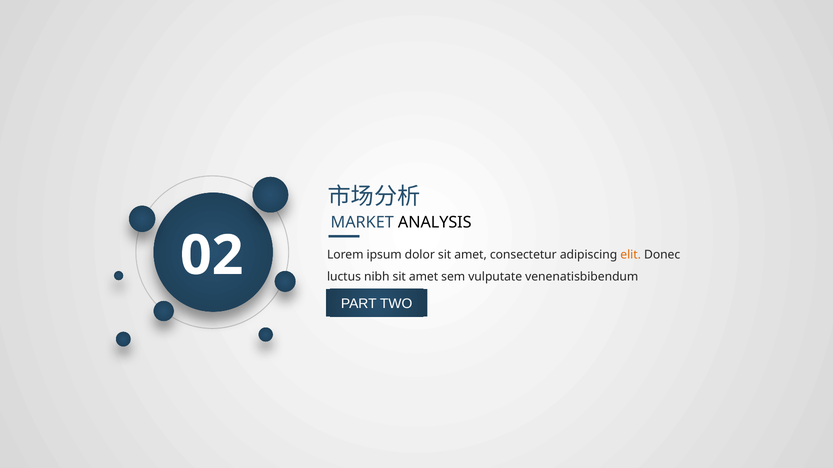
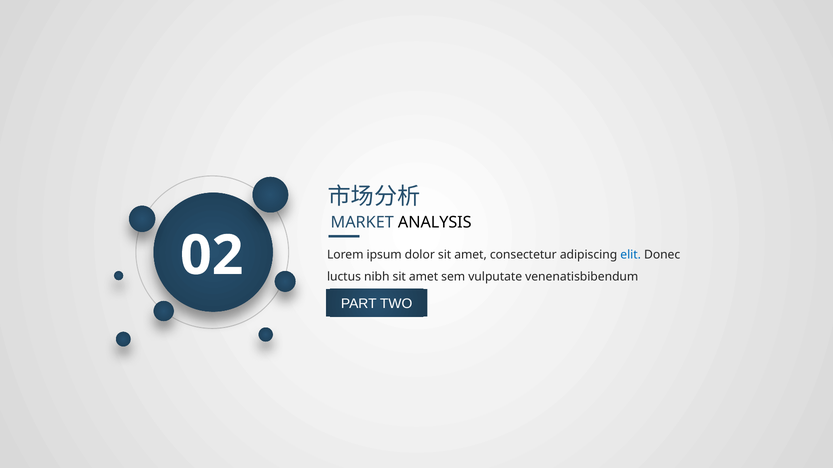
elit colour: orange -> blue (631, 255)
